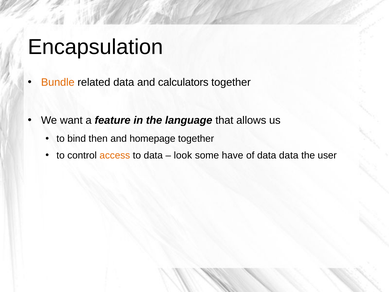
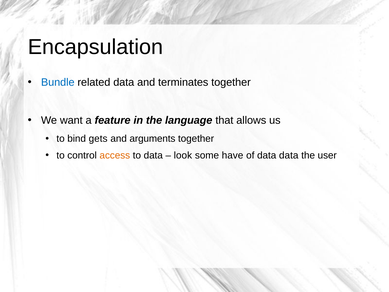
Bundle colour: orange -> blue (58, 82)
calculators: calculators -> terminates (183, 82)
then: then -> gets (98, 139)
homepage: homepage -> arguments (152, 139)
